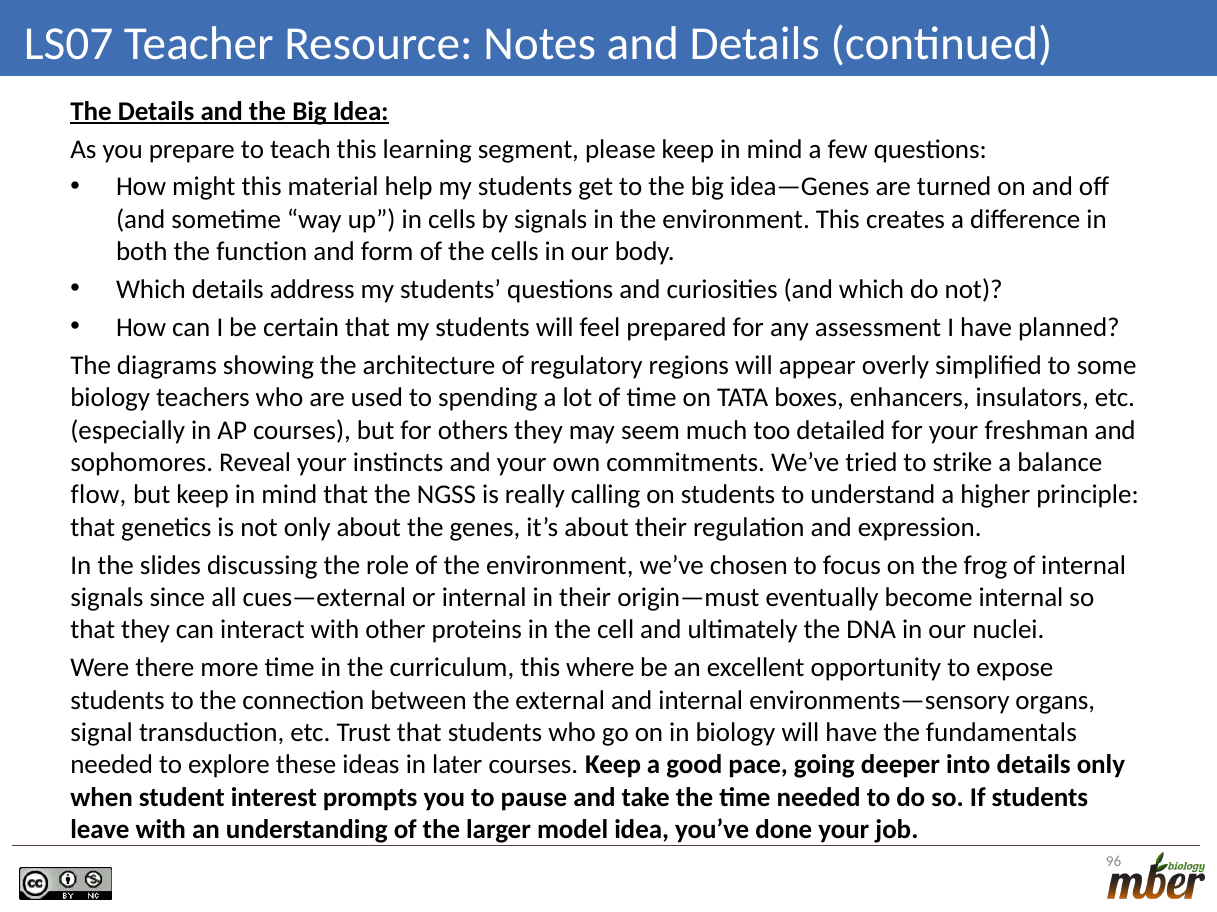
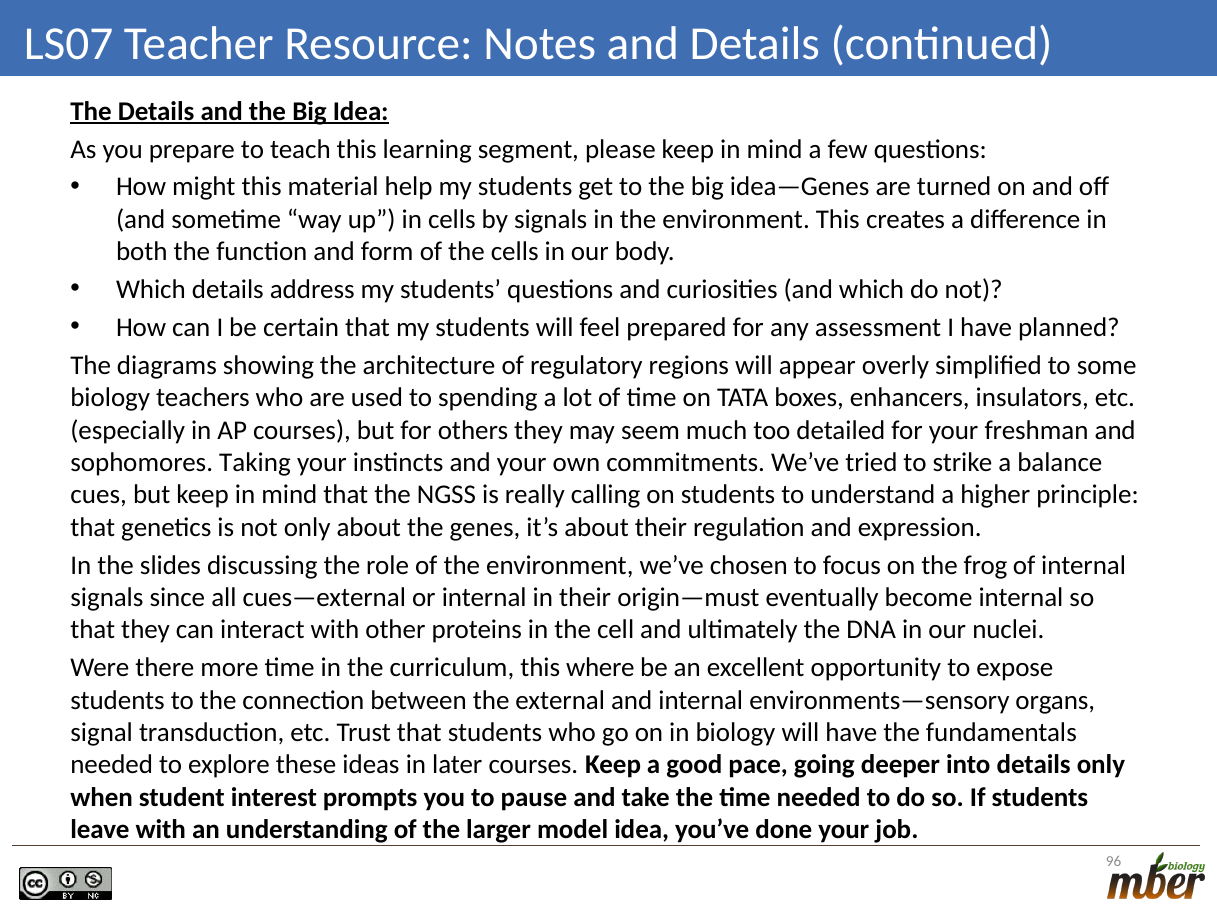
Reveal: Reveal -> Taking (255, 463)
flow: flow -> cues (99, 495)
